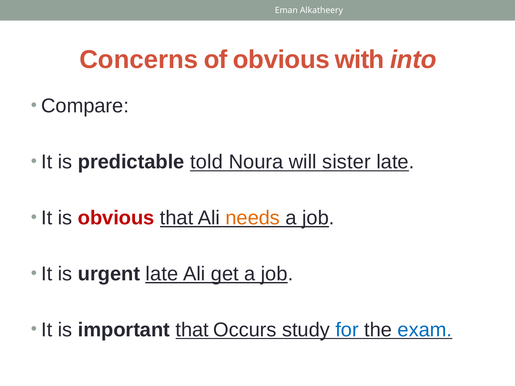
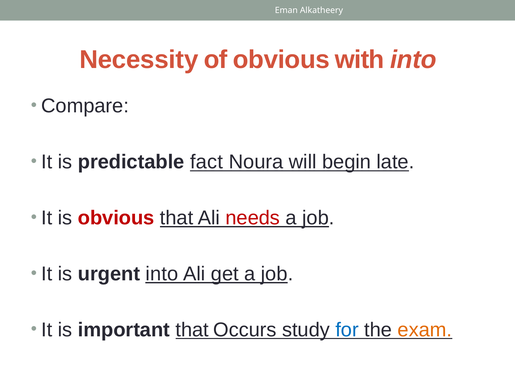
Concerns: Concerns -> Necessity (139, 60)
told: told -> fact (207, 162)
sister: sister -> begin (347, 162)
needs colour: orange -> red (253, 218)
urgent late: late -> into (162, 274)
exam colour: blue -> orange (425, 330)
